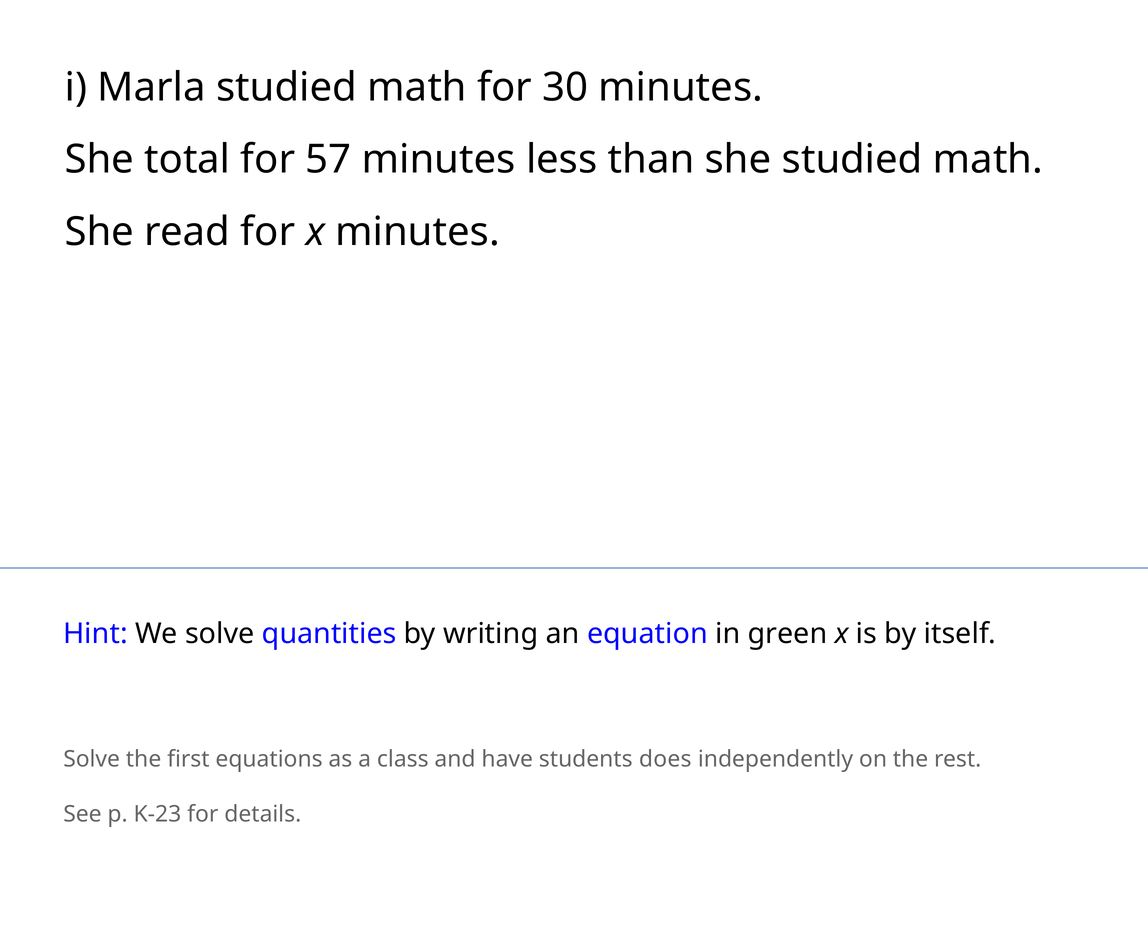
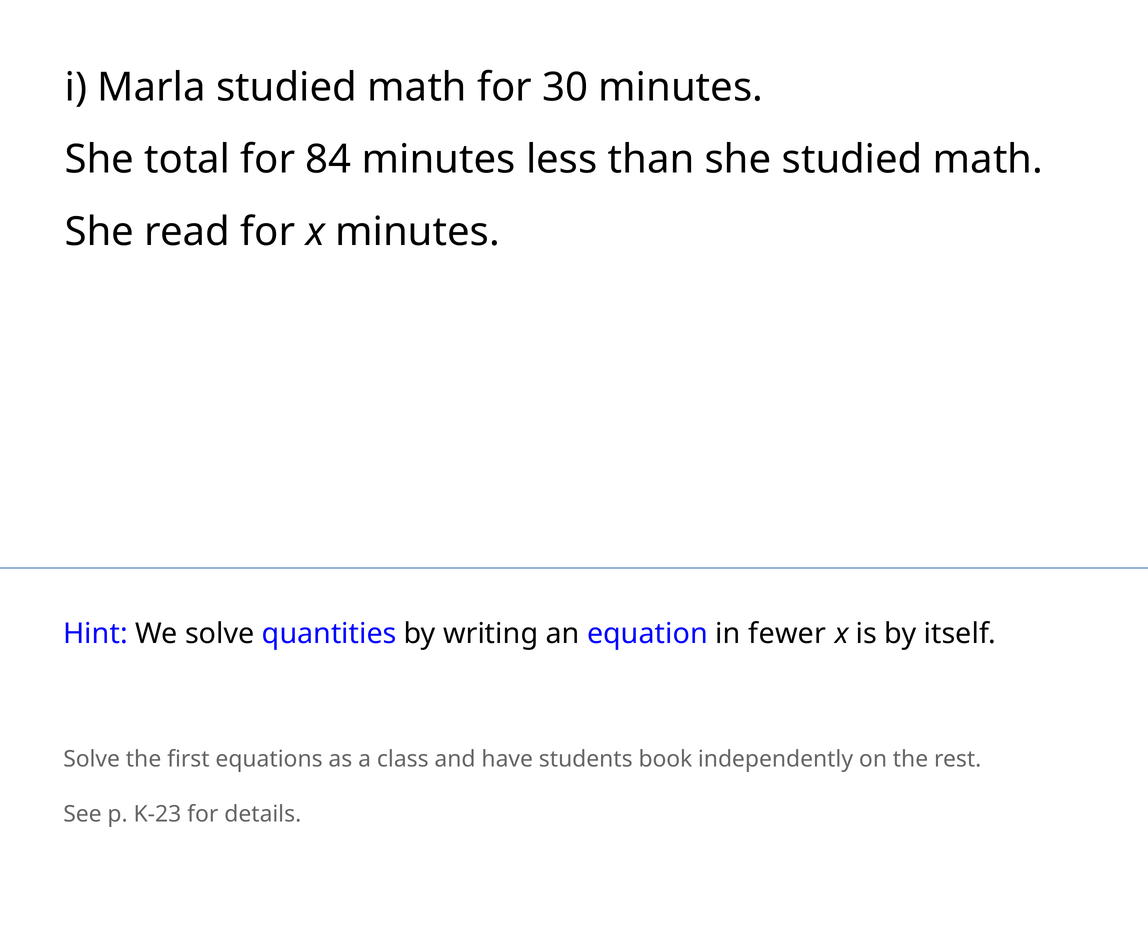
57: 57 -> 84 (328, 160)
green: green -> fewer (787, 634)
does: does -> book (665, 759)
